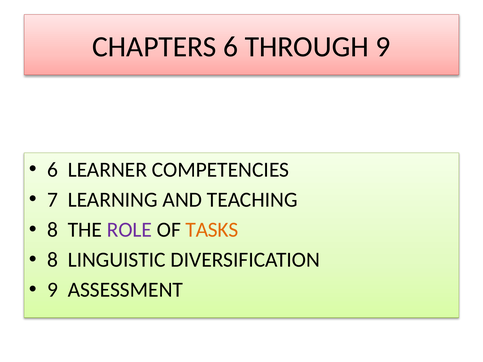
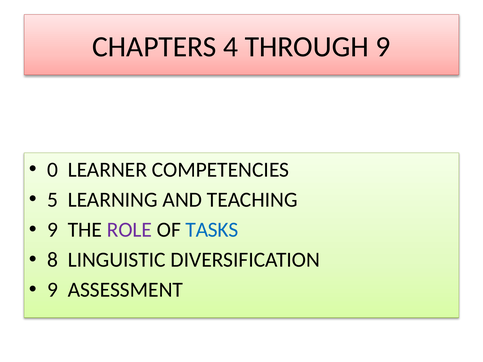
CHAPTERS 6: 6 -> 4 (231, 47)
6: 6 -> 0 (53, 170)
7: 7 -> 5 (53, 200)
8: 8 -> 9 (53, 230)
TASKS colour: orange -> blue (212, 230)
